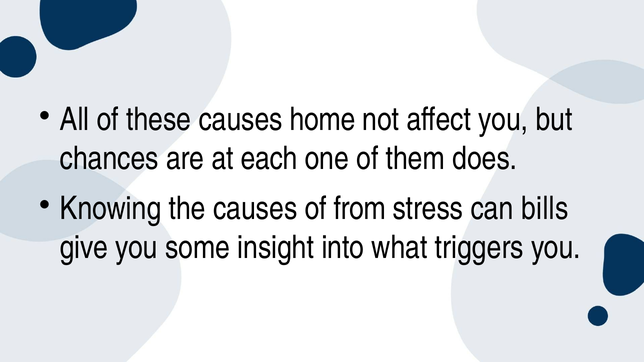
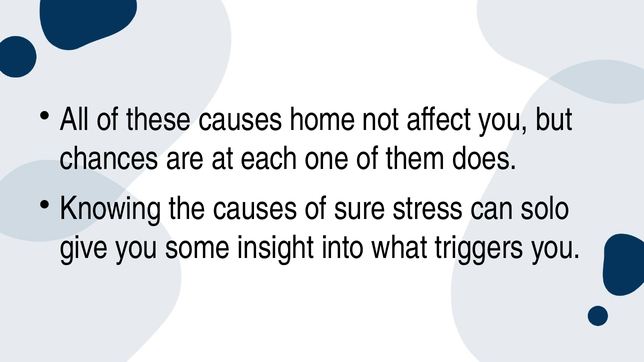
from: from -> sure (360, 209)
bills: bills -> solo (545, 209)
